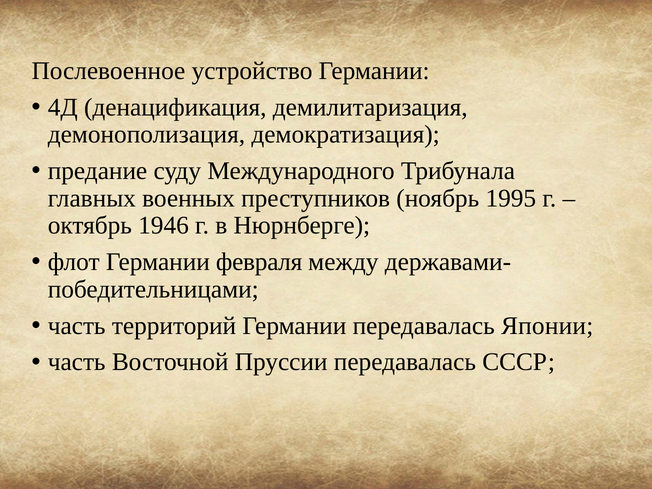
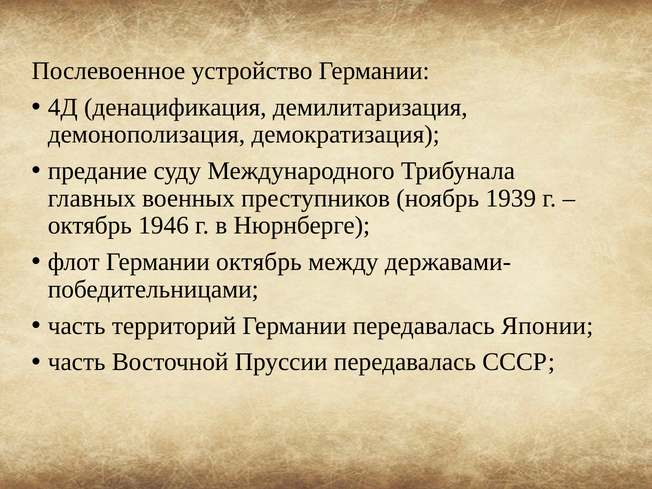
1995: 1995 -> 1939 (511, 198)
Германии февраля: февраля -> октябрь (259, 262)
